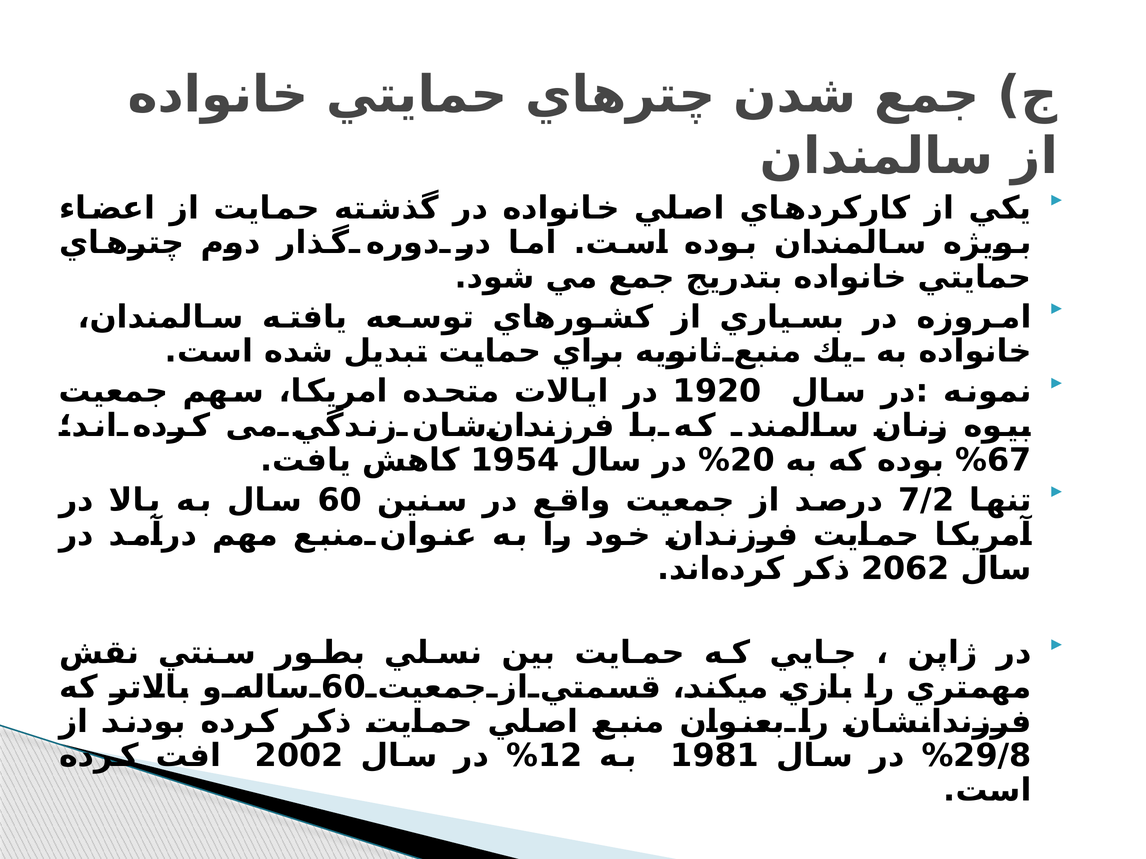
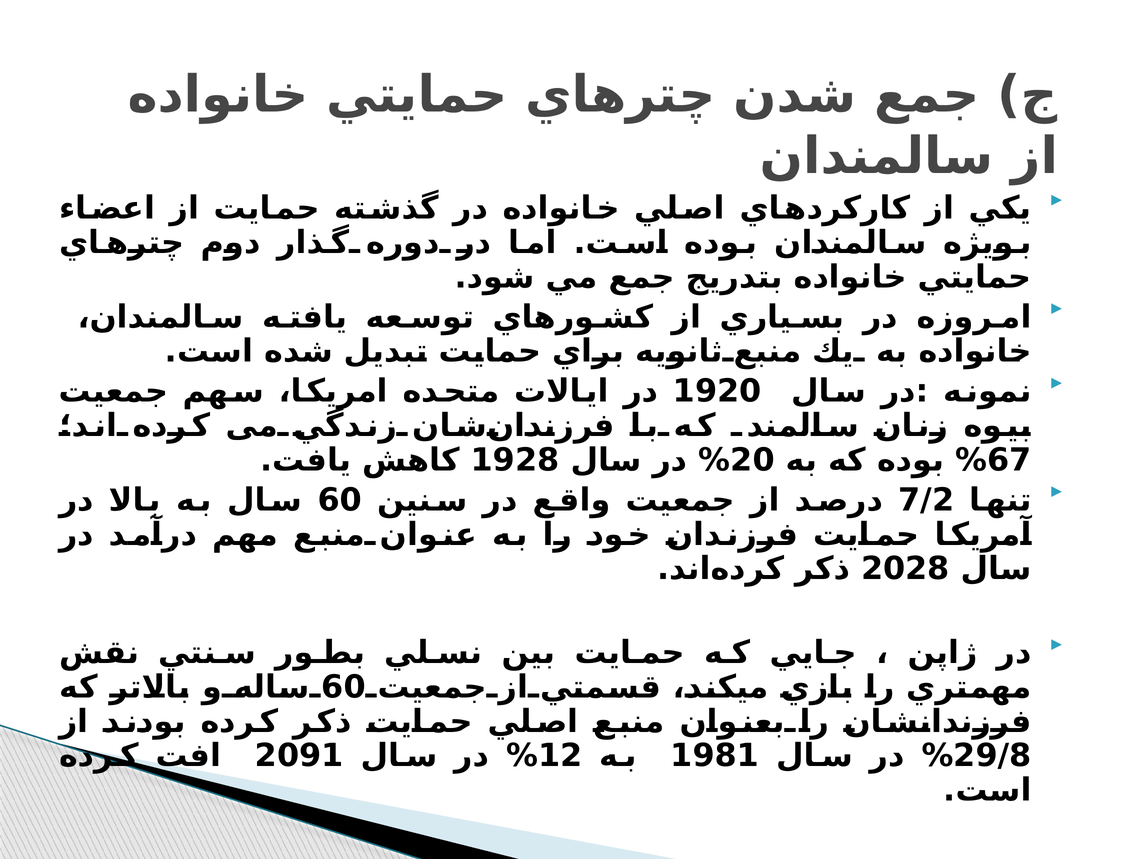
1954: 1954 -> 1928 (515, 460)
2062: 2062 -> 2028 (905, 569)
2002: 2002 -> 2091 (299, 756)
